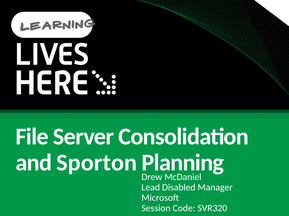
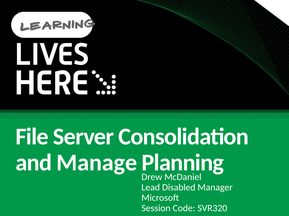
Sporton: Sporton -> Manage (97, 163)
